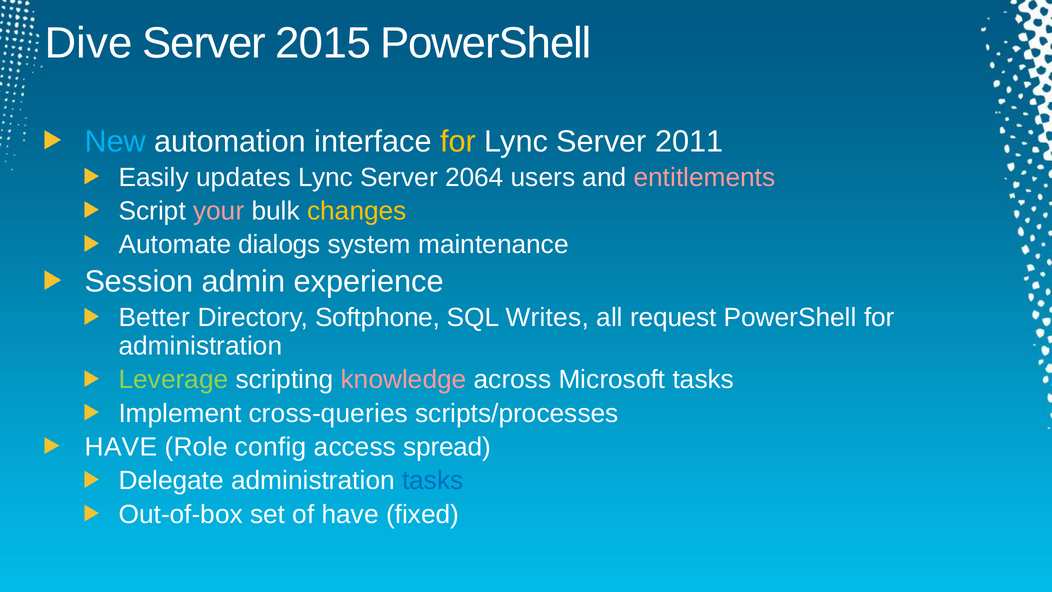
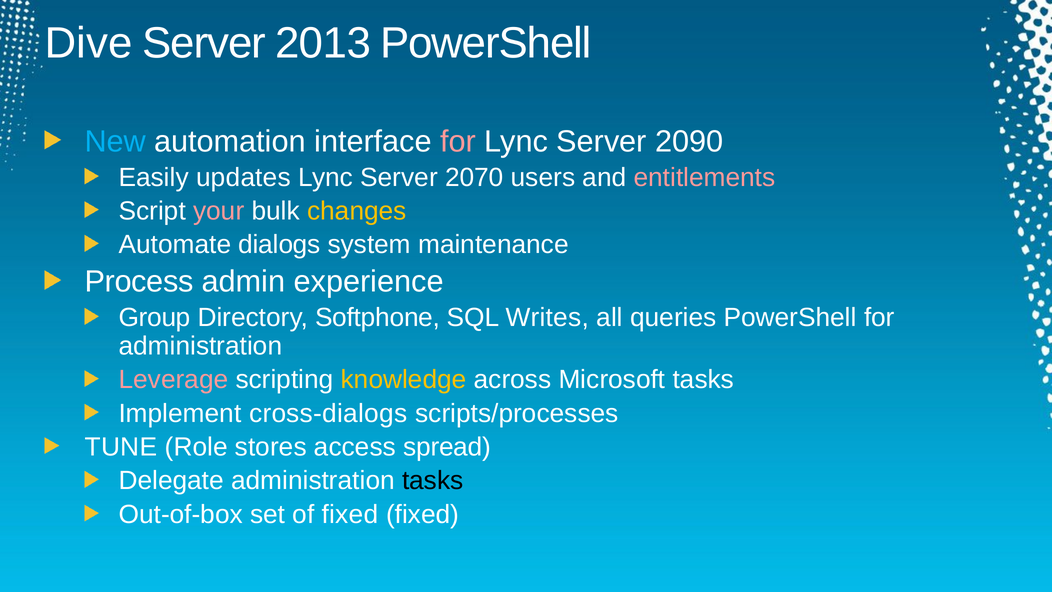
2015: 2015 -> 2013 (323, 43)
for colour: yellow -> pink (458, 141)
2011: 2011 -> 2090 (689, 141)
2064: 2064 -> 2070 (474, 177)
Session: Session -> Process (139, 282)
Better: Better -> Group (155, 318)
request: request -> queries (673, 318)
Leverage colour: light green -> pink (173, 380)
knowledge colour: pink -> yellow (404, 380)
cross-queries: cross-queries -> cross-dialogs (328, 413)
HAVE: HAVE -> TUNE (121, 447)
config: config -> stores (271, 447)
tasks colour: blue -> black (433, 481)
of have: have -> fixed (350, 514)
